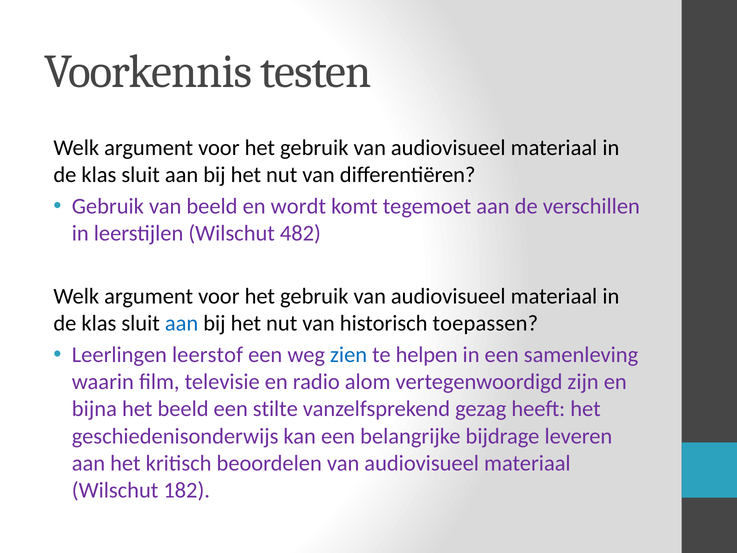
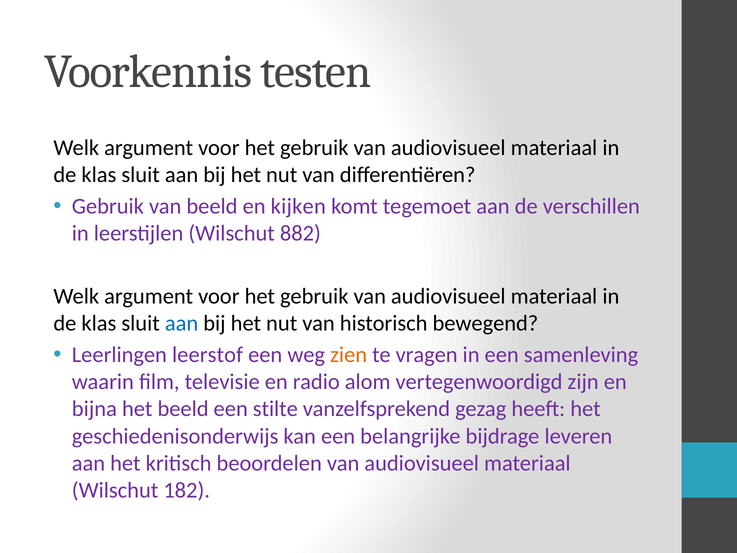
wordt: wordt -> kijken (298, 206)
482: 482 -> 882 (300, 233)
toepassen: toepassen -> bewegend (485, 323)
zien colour: blue -> orange (349, 355)
helpen: helpen -> vragen (427, 355)
